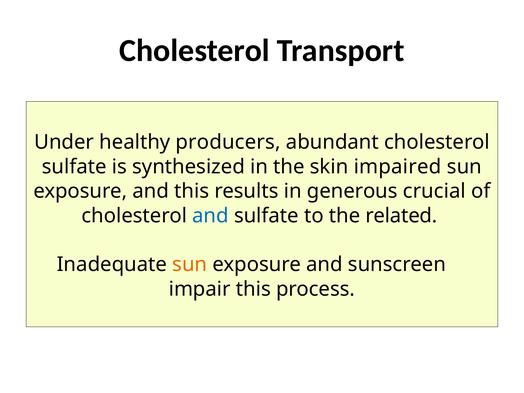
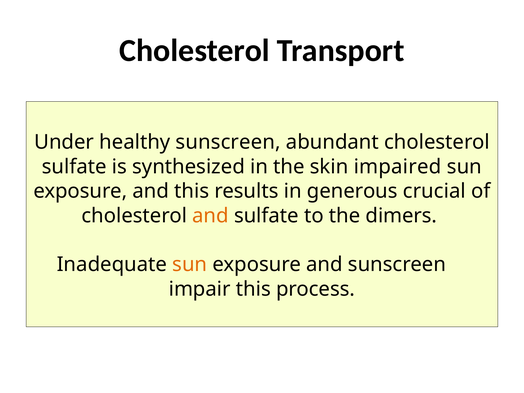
healthy producers: producers -> sunscreen (228, 142)
and colour: blue -> orange (210, 216)
related: related -> dimers (401, 216)
